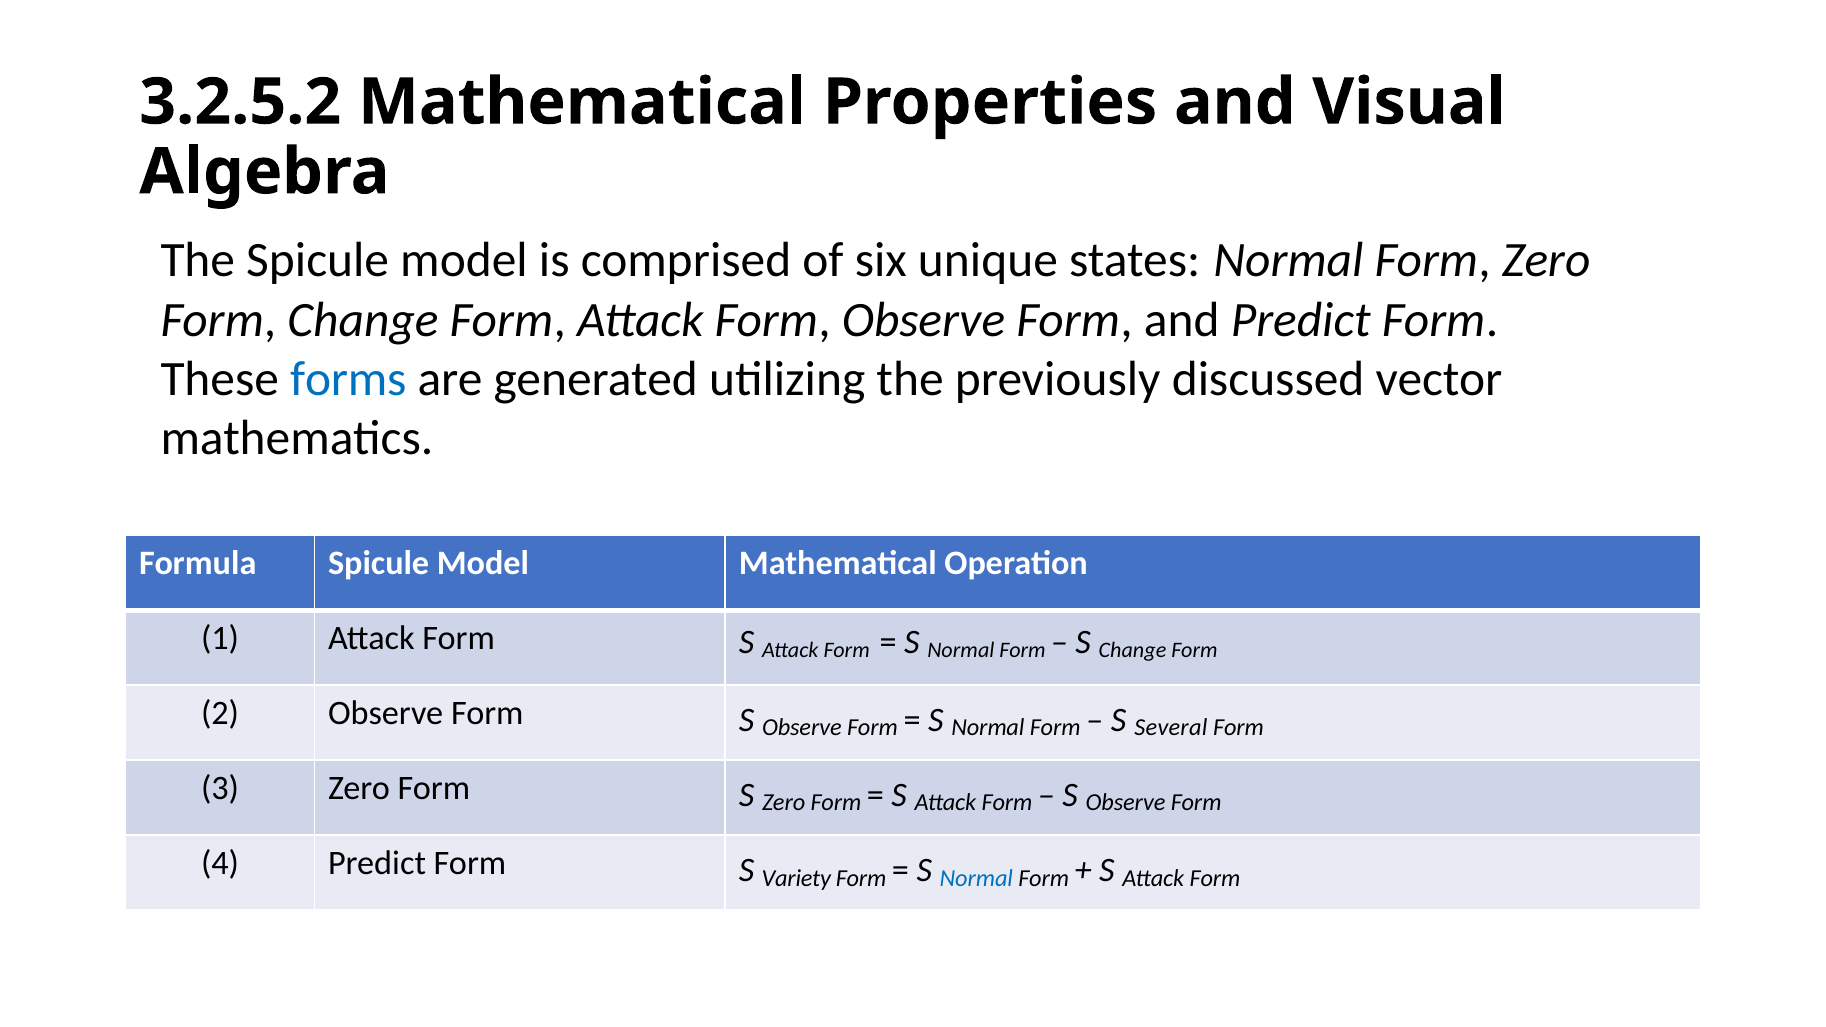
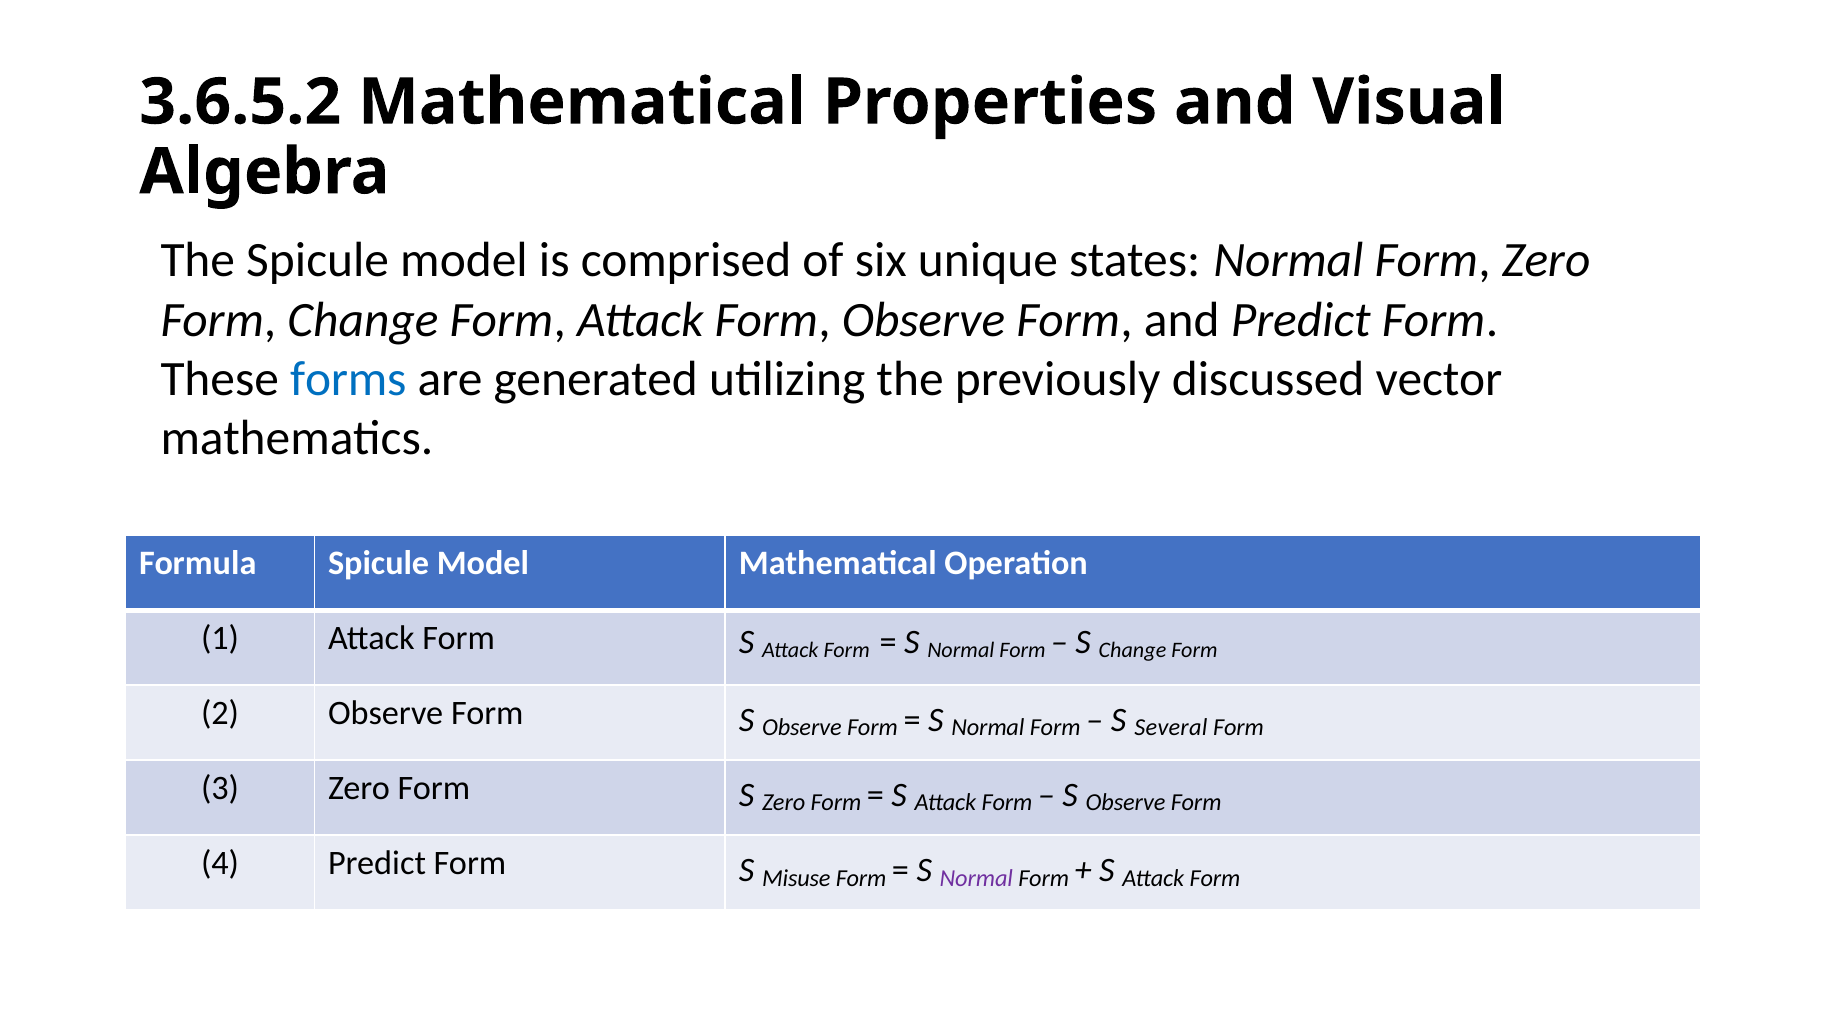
3.2.5.2: 3.2.5.2 -> 3.6.5.2 (240, 102)
Variety: Variety -> Misuse (796, 878)
Normal colour: blue -> purple (976, 878)
